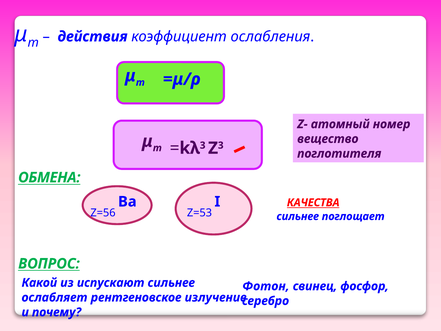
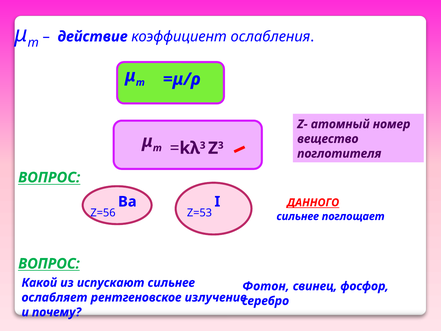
действия: действия -> действие (93, 37)
ОБМЕНА: ОБМЕНА -> ВОПРОС (49, 177)
КАЧЕСТВА: КАЧЕСТВА -> ДАННОГО (313, 202)
